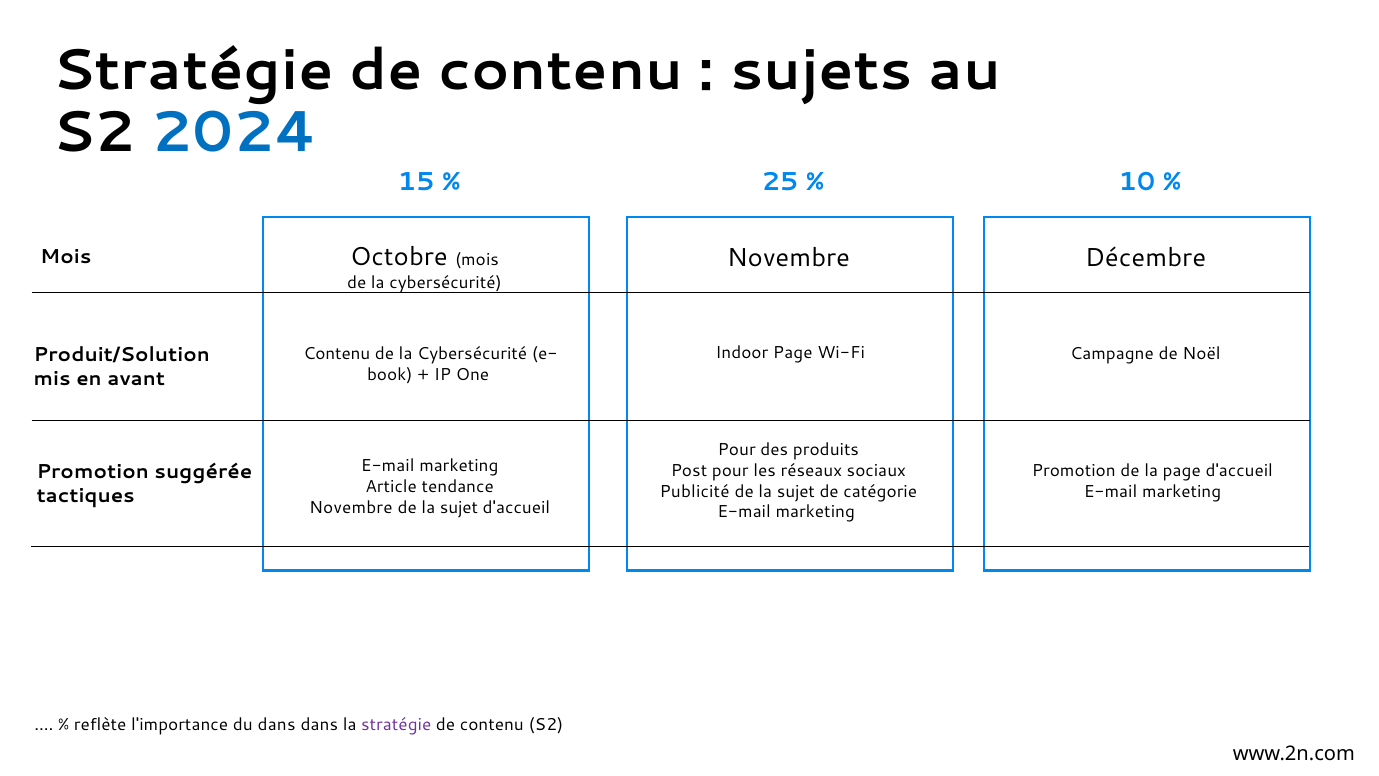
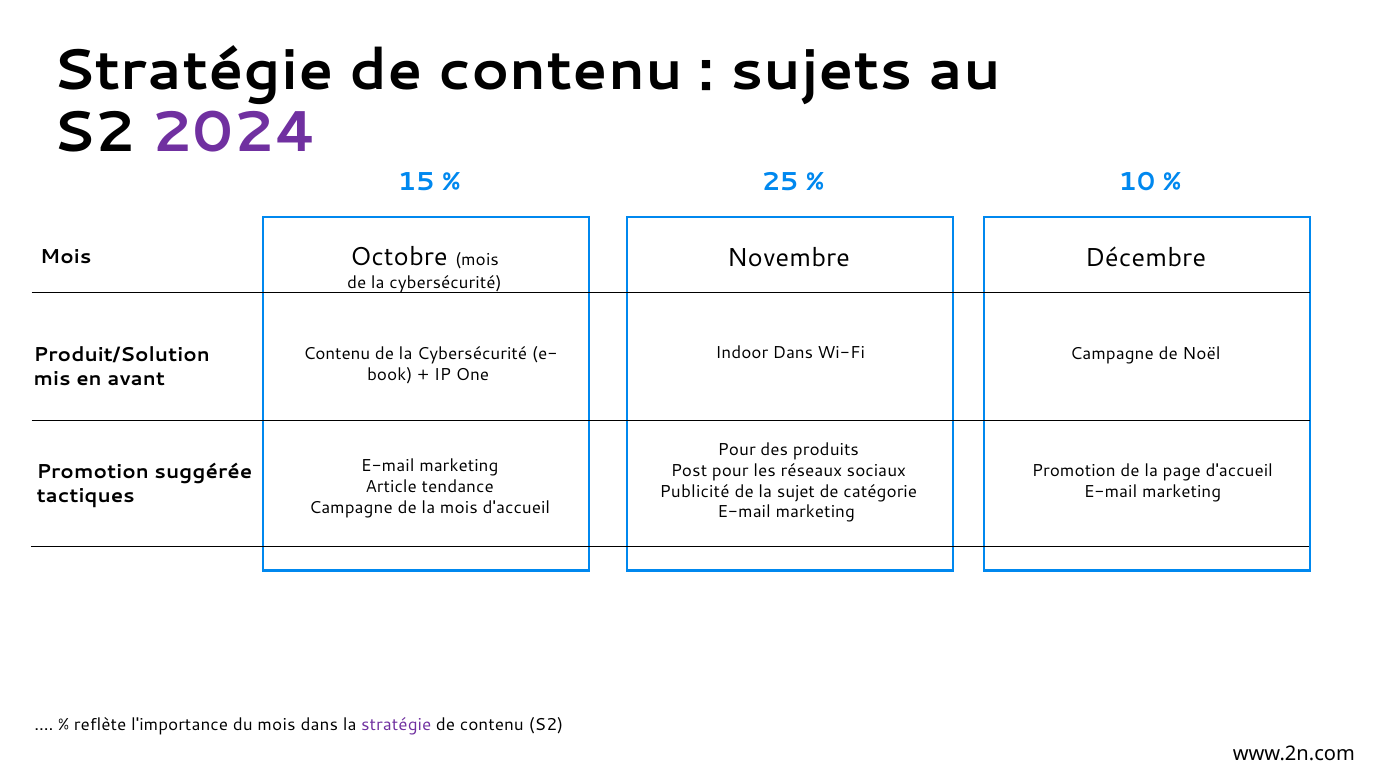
2024 colour: blue -> purple (235, 133)
Indoor Page: Page -> Dans (793, 352)
Novembre: Novembre -> Campagne (351, 507)
sujet: sujet -> mois (459, 507)
du dans: dans -> mois (277, 724)
